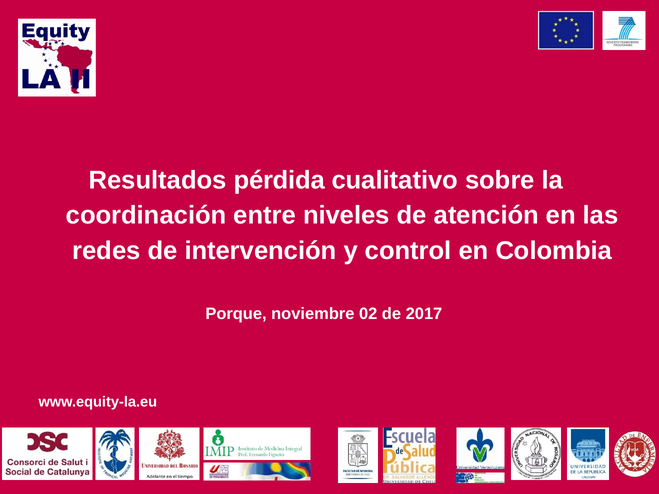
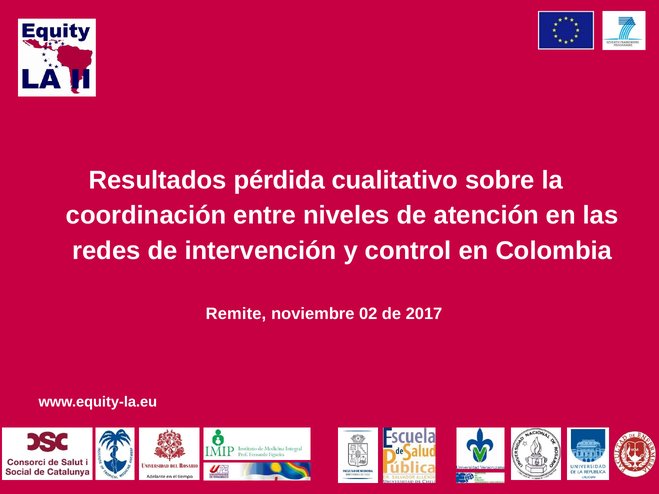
Porque: Porque -> Remite (236, 314)
